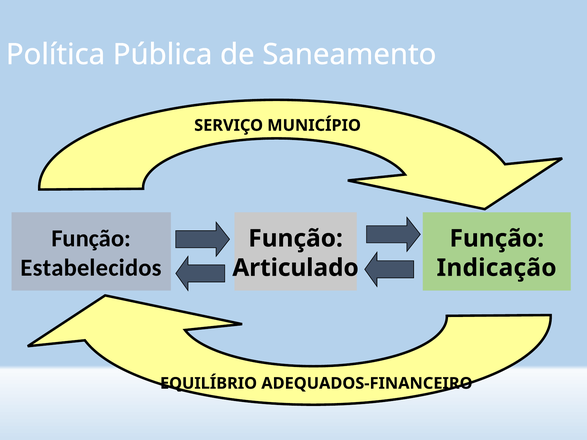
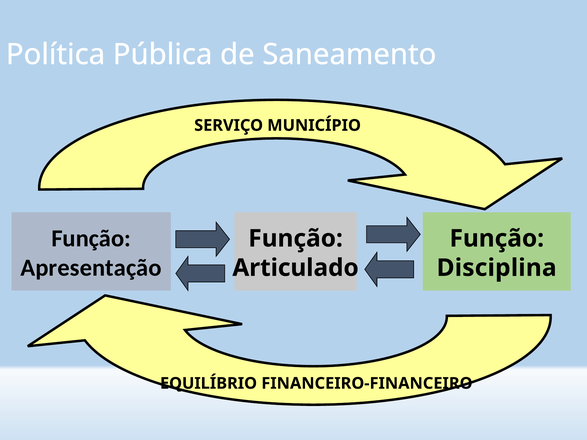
Estabelecidos: Estabelecidos -> Apresentação (91, 268)
Indicação: Indicação -> Disciplina (497, 268)
ADEQUADOS-FINANCEIRO: ADEQUADOS-FINANCEIRO -> FINANCEIRO-FINANCEIRO (367, 384)
